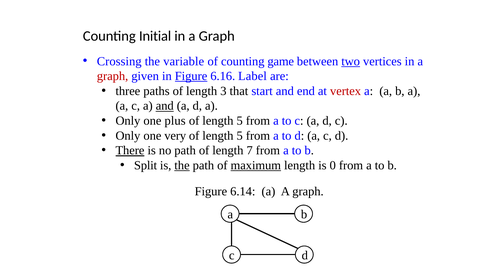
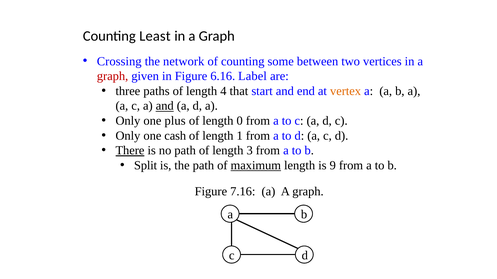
Initial: Initial -> Least (155, 36)
variable: variable -> network (184, 61)
game: game -> some (281, 61)
two underline: present -> none (351, 61)
Figure underline: present -> none (191, 76)
3: 3 -> 4 (223, 91)
vertex colour: red -> orange (346, 91)
5: 5 -> 0 (240, 121)
very: very -> cash (175, 136)
5: 5 -> 1 (240, 136)
7: 7 -> 3 (250, 151)
the underline: present -> none (182, 166)
0: 0 -> 9 (333, 166)
6.14: 6.14 -> 7.16 (243, 192)
